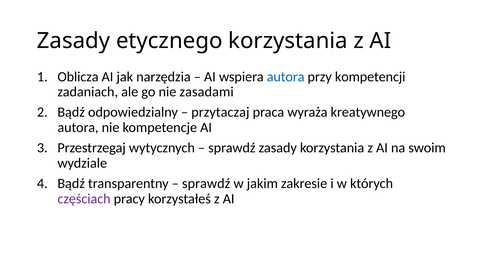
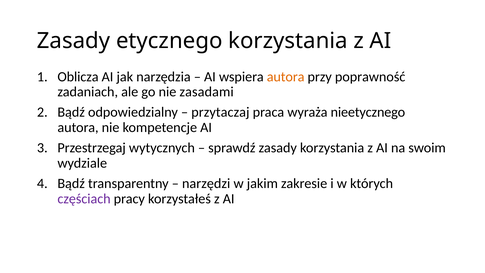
autora colour: blue -> orange (286, 77)
kompetencji: kompetencji -> poprawność (370, 77)
kreatywnego: kreatywnego -> nieetycznego (368, 112)
sprawdź: sprawdź -> narzędzi (206, 183)
